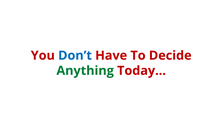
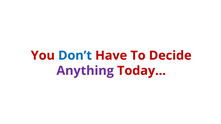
Anything colour: green -> purple (85, 71)
